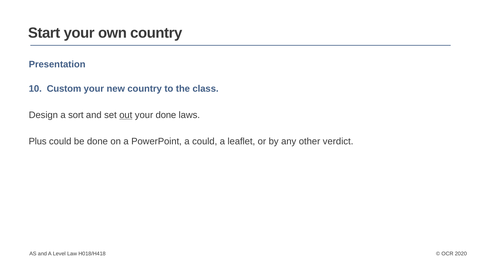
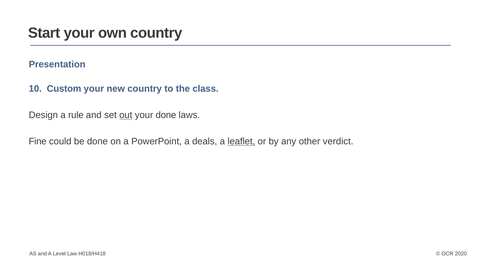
sort: sort -> rule (76, 115)
Plus: Plus -> Fine (38, 141)
a could: could -> deals (205, 141)
leaflet underline: none -> present (241, 141)
